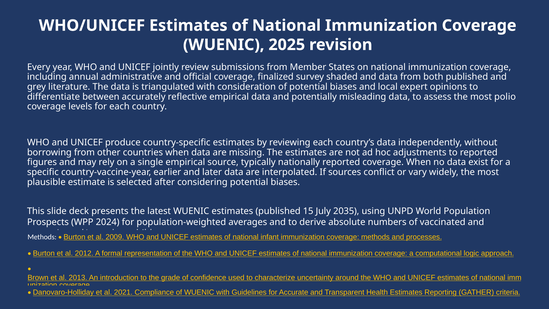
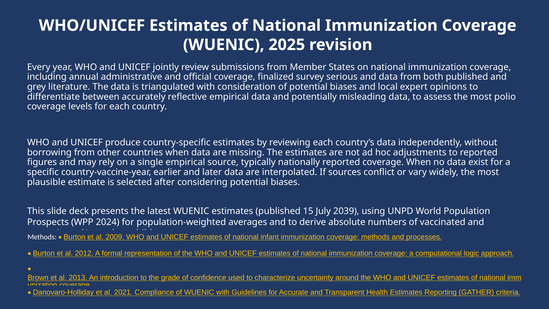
shaded: shaded -> serious (342, 77)
2035: 2035 -> 2039 (346, 211)
